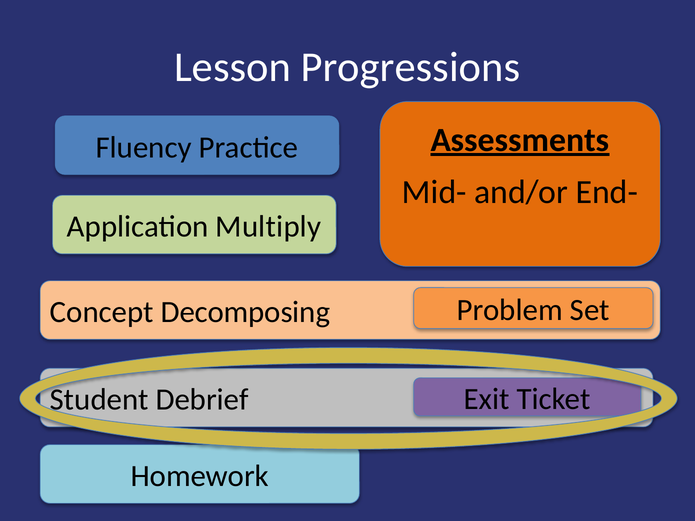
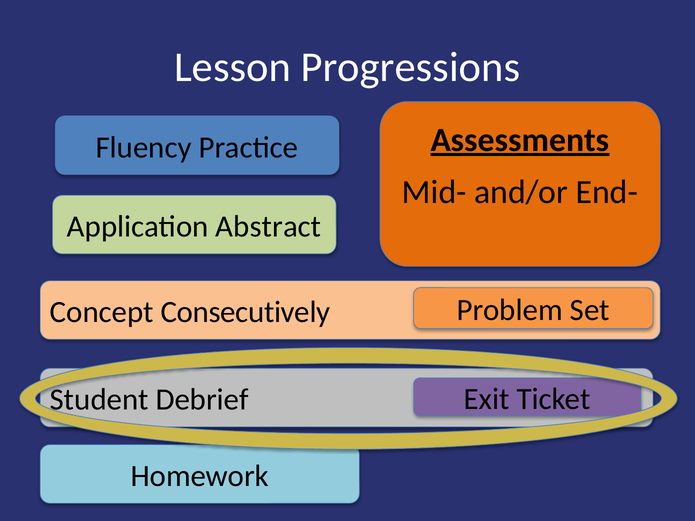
Multiply: Multiply -> Abstract (268, 227)
Decomposing: Decomposing -> Consecutively (245, 312)
